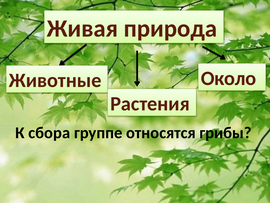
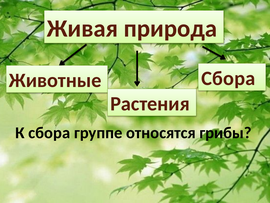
Около: Около -> Сбора (228, 78)
